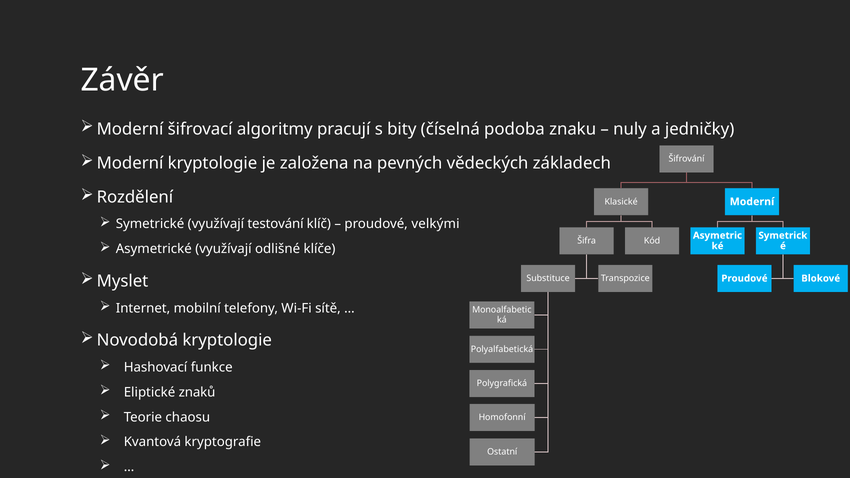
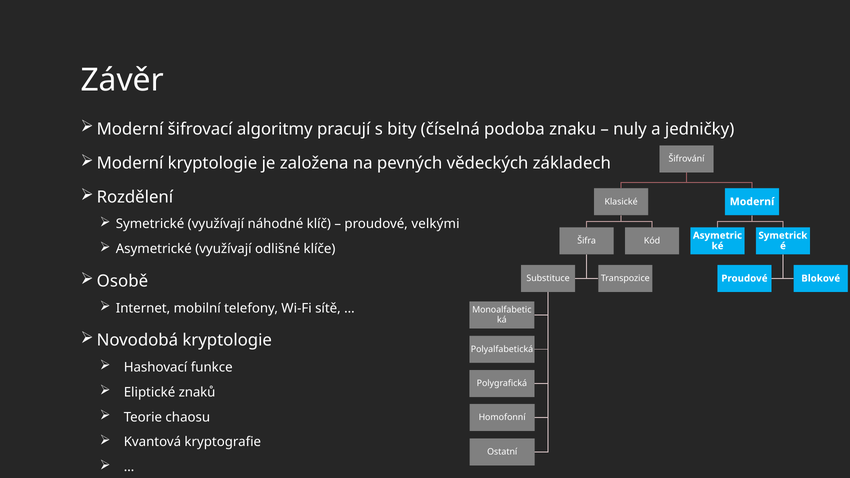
testování: testování -> náhodné (275, 224)
Myslet: Myslet -> Osobě (122, 281)
